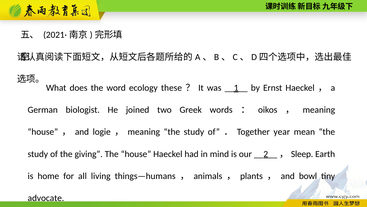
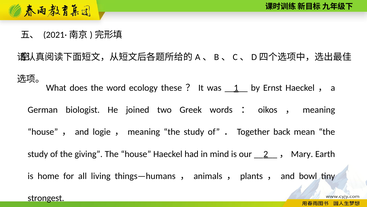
year: year -> back (282, 132)
Sleep: Sleep -> Mary (302, 154)
advocate: advocate -> strongest (46, 198)
